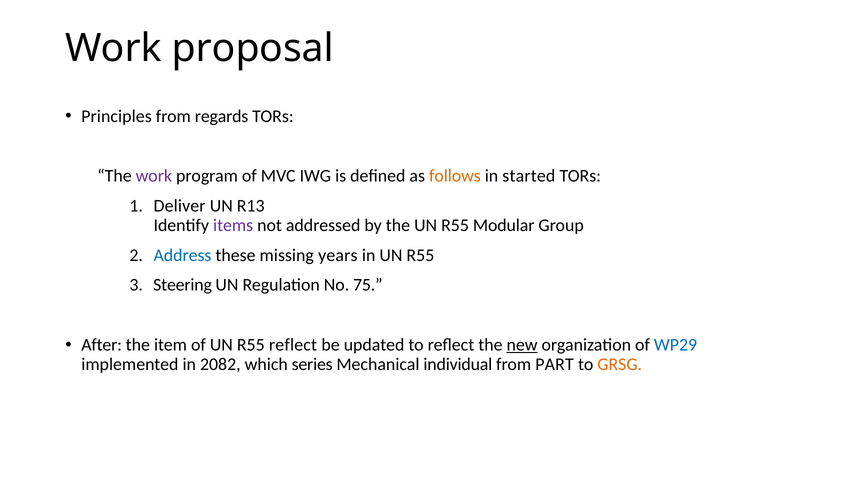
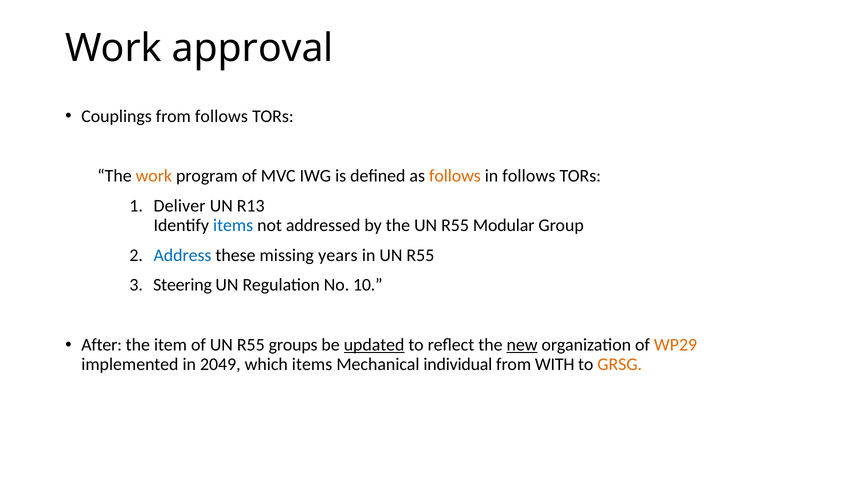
proposal: proposal -> approval (253, 48)
Principles: Principles -> Couplings (117, 116)
from regards: regards -> follows (221, 116)
work colour: purple -> orange (154, 176)
in started: started -> follows (529, 176)
items colour: purple -> blue (233, 225)
75: 75 -> 10 (368, 285)
R55 reflect: reflect -> groups (293, 345)
updated underline: none -> present (374, 345)
WP29 colour: blue -> orange (676, 345)
2082: 2082 -> 2049 (220, 365)
which series: series -> items (312, 365)
PART: PART -> WITH (555, 365)
